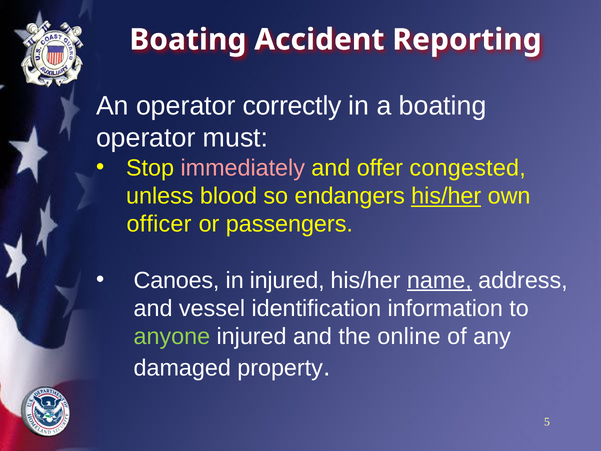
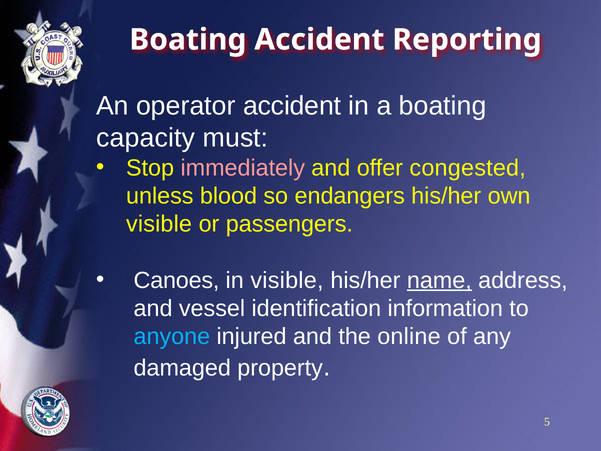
operator correctly: correctly -> accident (292, 106)
operator: operator -> capacity (146, 138)
his/her underline: present -> none (446, 196)
officer: officer -> visible (159, 224)
in injured: injured -> visible (287, 280)
anyone colour: light green -> light blue (172, 336)
